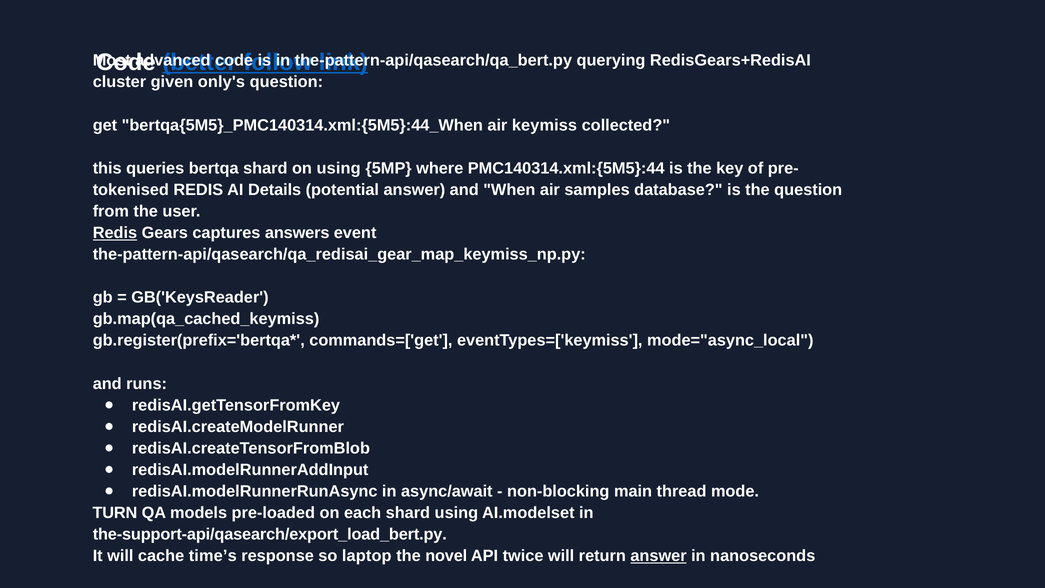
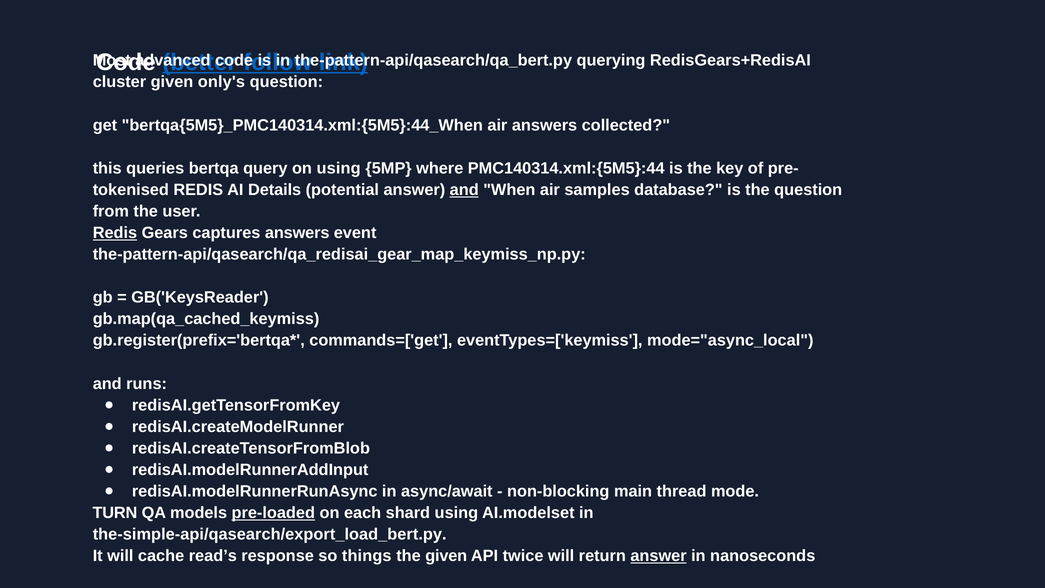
air keymiss: keymiss -> answers (545, 125)
bertqa shard: shard -> query (265, 168)
and underline: none -> present (464, 190)
pre-loaded underline: none -> present (273, 513)
the-support-api/qasearch/export_load_bert.py: the-support-api/qasearch/export_load_bert.py -> the-simple-api/qasearch/export_load_bert.py (270, 534)
time’s: time’s -> read’s (213, 556)
laptop: laptop -> things (367, 556)
the novel: novel -> given (446, 556)
